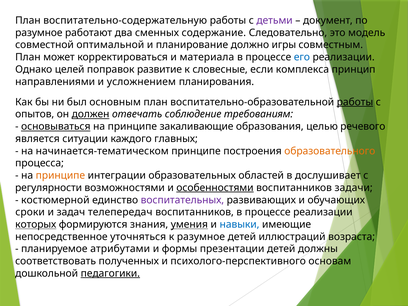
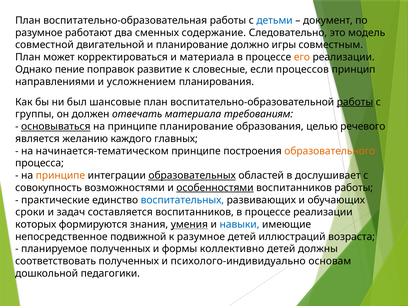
воспитательно-содержательную: воспитательно-содержательную -> воспитательно-образовательная (125, 20)
детьми colour: purple -> blue (275, 20)
оптимальной: оптимальной -> двигательной (110, 45)
его colour: blue -> orange (302, 57)
целей: целей -> пение (70, 69)
комплекса: комплекса -> процессов (302, 69)
основным: основным -> шансовые (115, 102)
опытов: опытов -> группы (35, 114)
должен underline: present -> none (91, 114)
отвечать соблюдение: соблюдение -> материала (193, 114)
принципе закаливающие: закаливающие -> планирование (196, 127)
ситуации: ситуации -> желанию (85, 139)
образовательных underline: none -> present (192, 175)
регулярности: регулярности -> совокупность (49, 188)
воспитанников задачи: задачи -> работы (354, 188)
костюмерной: костюмерной -> практические (55, 200)
воспитательных colour: purple -> blue (182, 200)
телепередач: телепередач -> составляется (120, 212)
которых underline: present -> none (36, 224)
уточняться: уточняться -> подвижной (138, 237)
планируемое атрибутами: атрибутами -> полученных (120, 249)
презентации: презентации -> коллективно (232, 249)
психолого-перспективного: психолого-перспективного -> психолого-индивидуально (238, 261)
педагогики underline: present -> none (110, 273)
